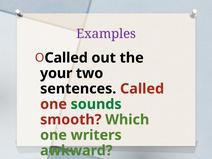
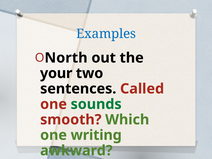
Examples colour: purple -> blue (106, 34)
Called: Called -> North (66, 58)
writers: writers -> writing (96, 135)
